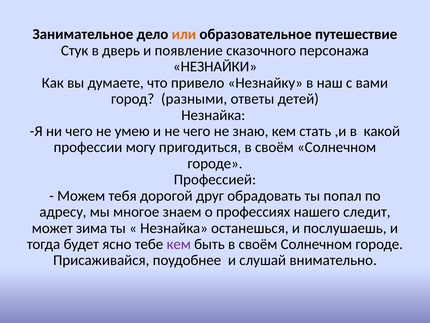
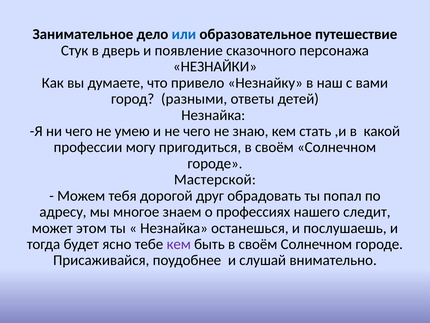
или colour: orange -> blue (184, 34)
Профессией: Профессией -> Мастерской (215, 179)
зима: зима -> этом (91, 228)
